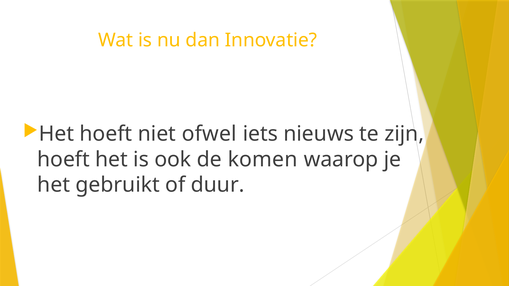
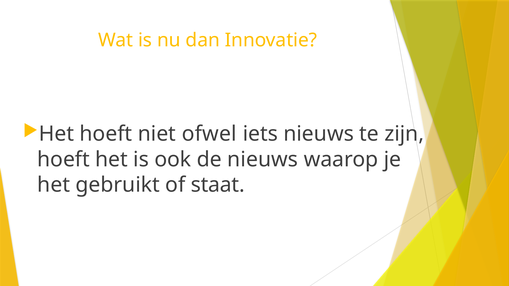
de komen: komen -> nieuws (263, 160)
duur: duur -> staat (218, 185)
